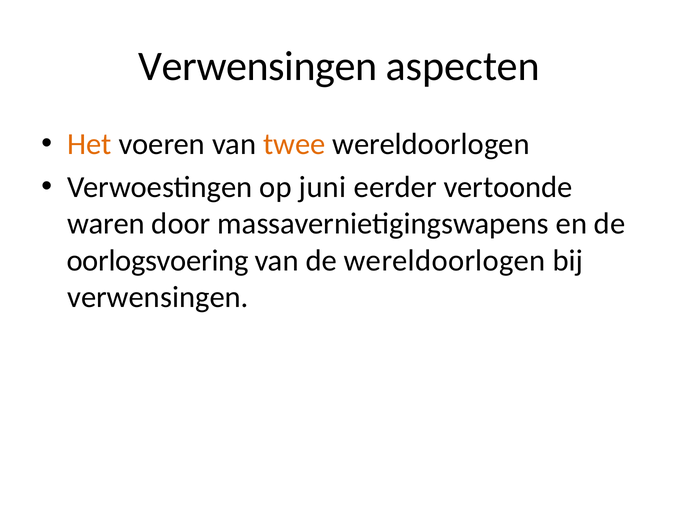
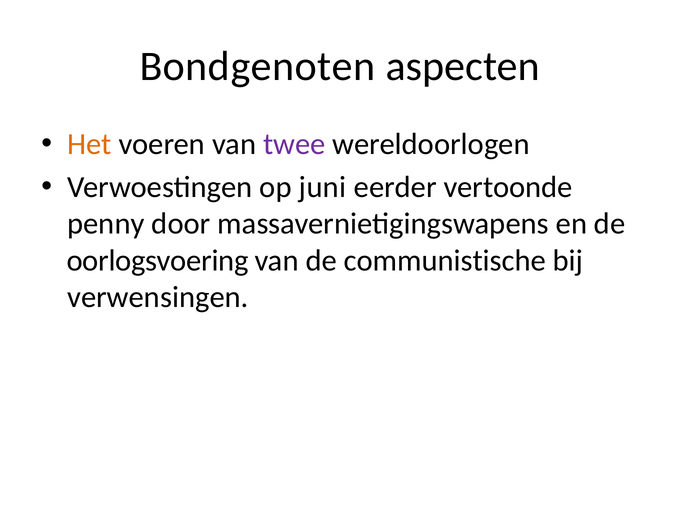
Verwensingen: Verwensingen -> Bondgenoten (257, 67)
twee colour: orange -> purple (294, 145)
waren: waren -> penny (106, 224)
de wereldoorlogen: wereldoorlogen -> communistische (445, 261)
